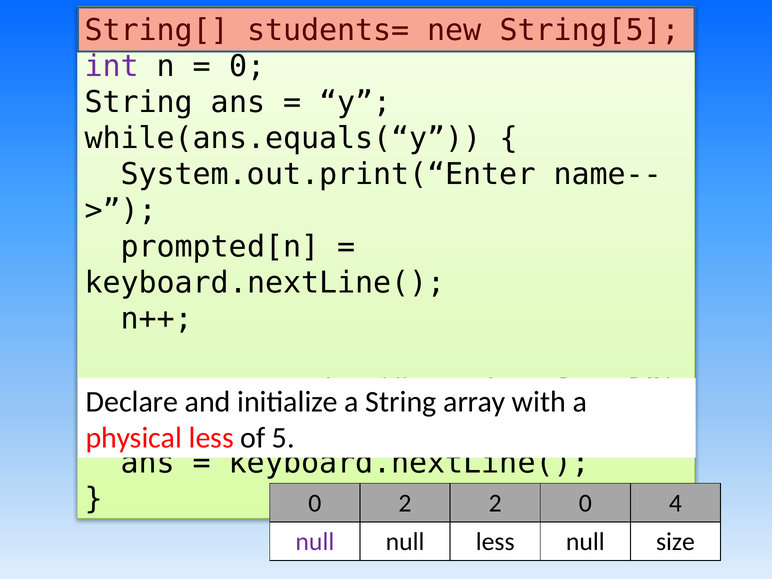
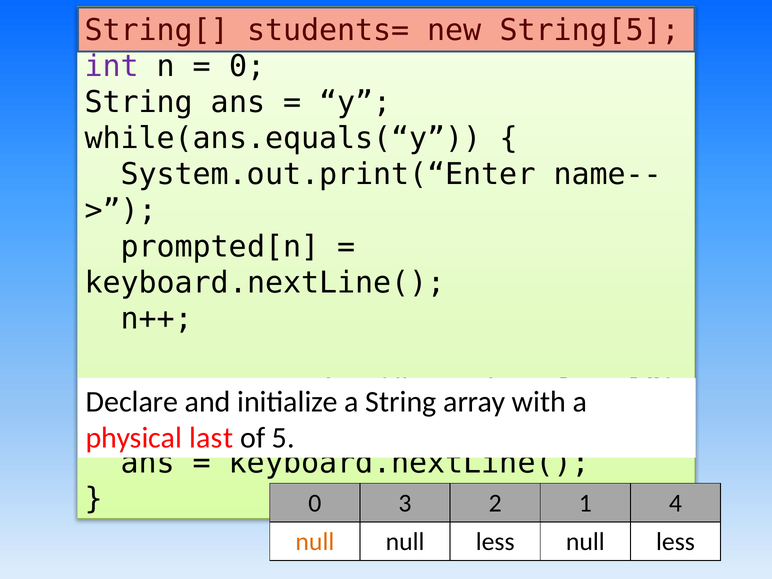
less: less -> last (211, 438)
0 2: 2 -> 3 (405, 503)
2 0: 0 -> 1 (585, 503)
null colour: purple -> orange (315, 542)
size: size -> less (675, 542)
